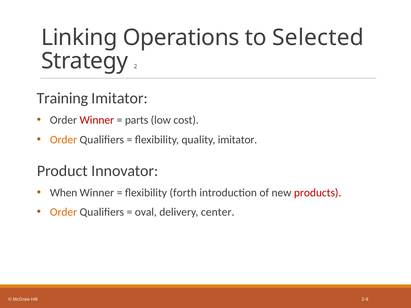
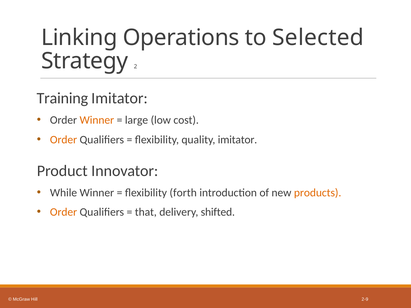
Winner colour: red -> orange (97, 120)
parts: parts -> large (137, 120)
When: When -> While (64, 193)
products colour: red -> orange (318, 193)
oval: oval -> that (146, 212)
center: center -> shifted (218, 212)
